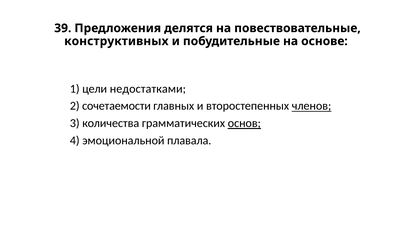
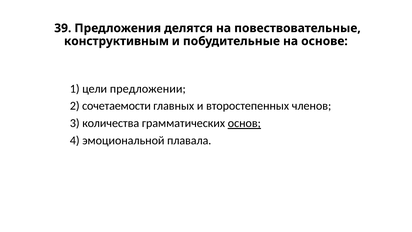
конструктивных: конструктивных -> конструктивным (116, 41)
недостатками: недостатками -> предложении (148, 89)
членов underline: present -> none (312, 106)
